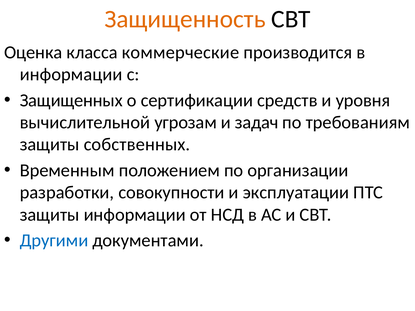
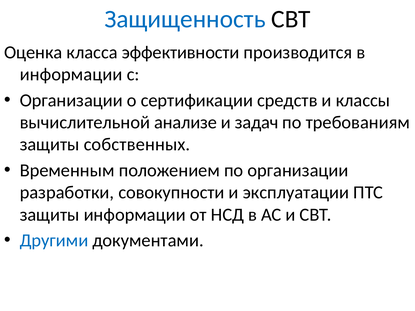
Защищенность colour: orange -> blue (185, 19)
коммерческие: коммерческие -> эффективности (181, 52)
Защищенных: Защищенных -> Организации (71, 100)
уровня: уровня -> классы (363, 100)
угрозам: угрозам -> анализе (186, 123)
